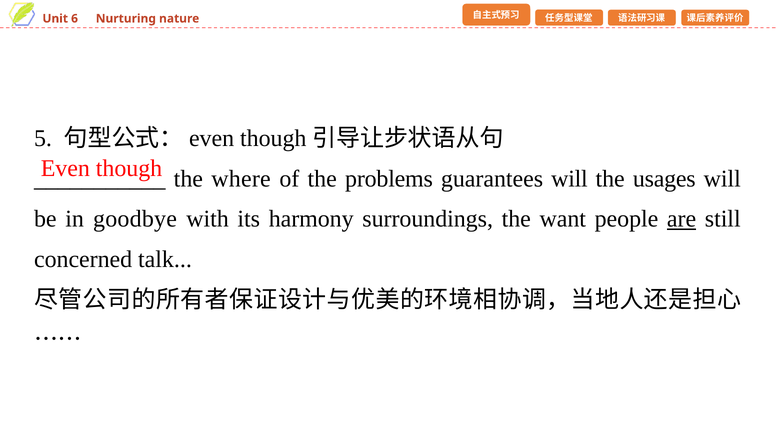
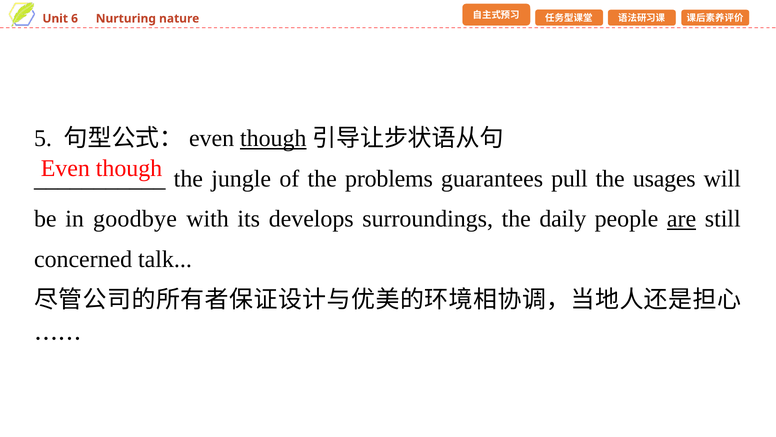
though underline: none -> present (273, 138)
where: where -> jungle (241, 179)
guarantees will: will -> pull (569, 179)
harmony: harmony -> develops (311, 219)
want: want -> daily (563, 219)
